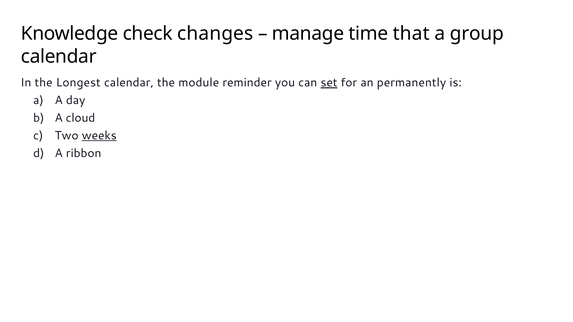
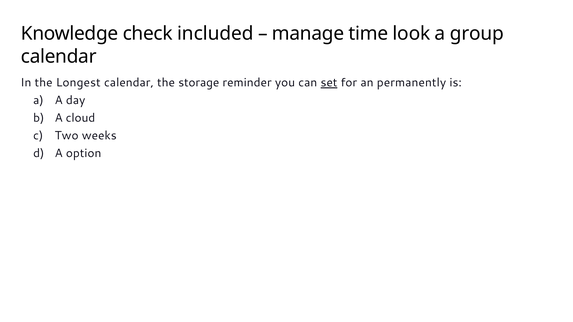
changes: changes -> included (215, 34)
that: that -> look (411, 34)
module: module -> storage (199, 83)
weeks underline: present -> none (99, 136)
ribbon: ribbon -> option (84, 153)
